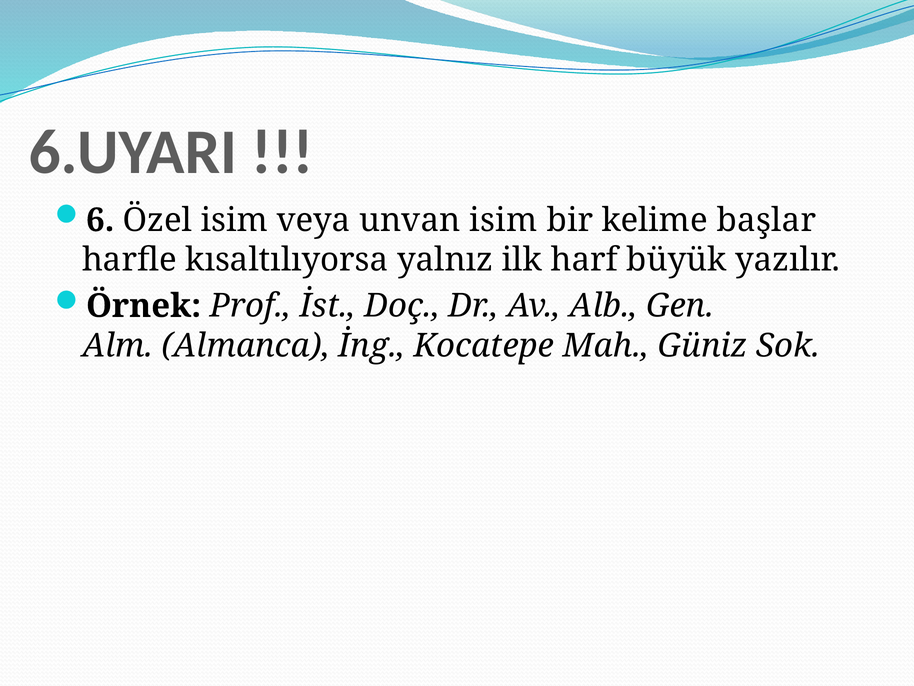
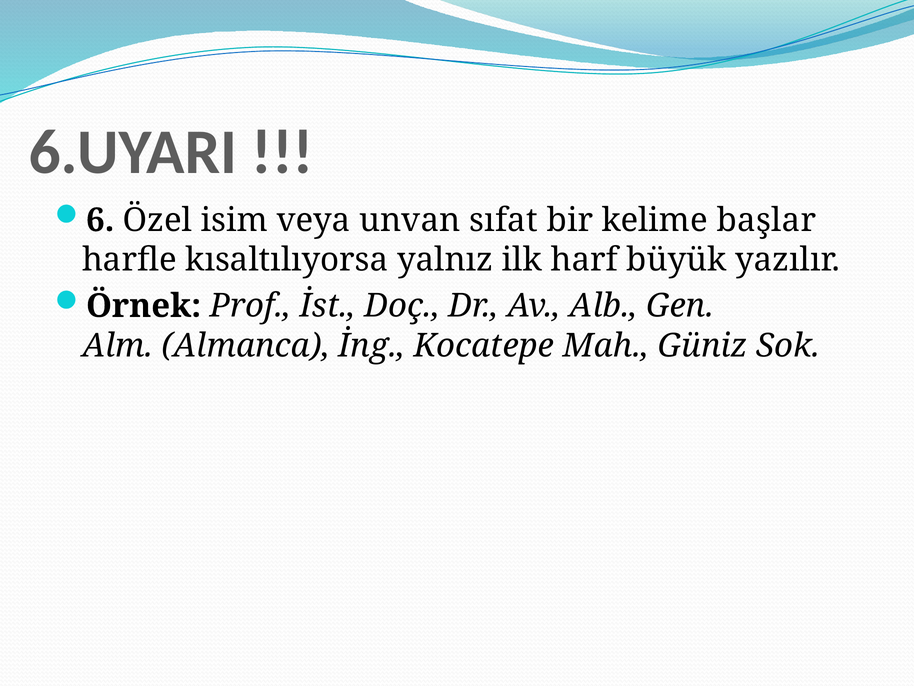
unvan isim: isim -> sıfat (503, 220)
